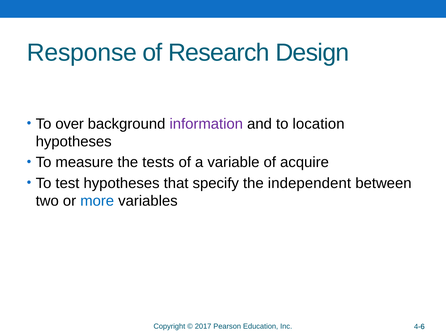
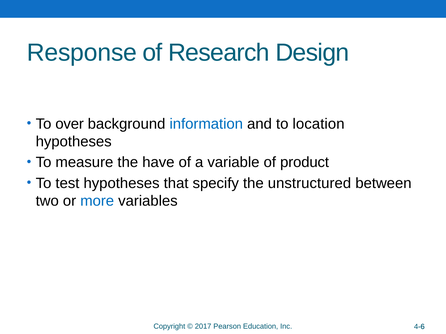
information colour: purple -> blue (206, 124)
tests: tests -> have (158, 163)
acquire: acquire -> product (305, 163)
independent: independent -> unstructured (309, 183)
